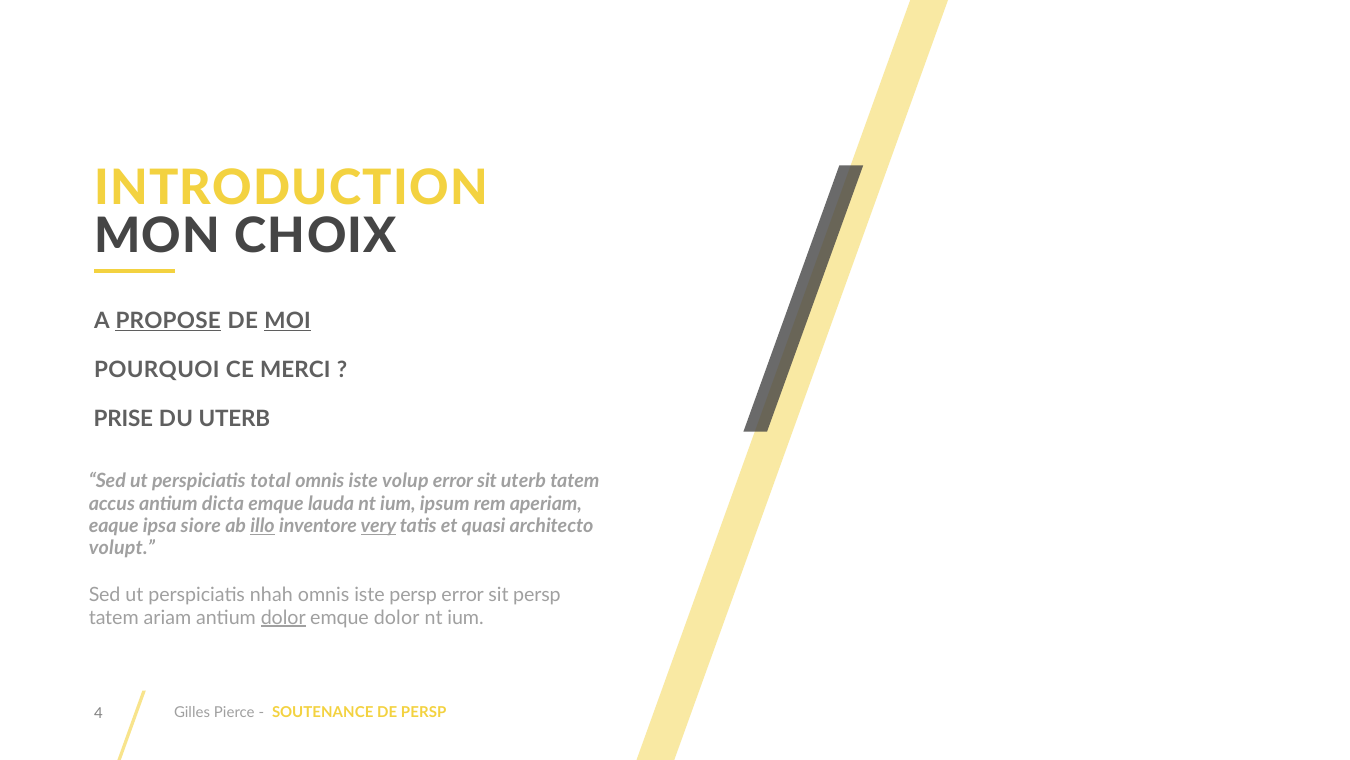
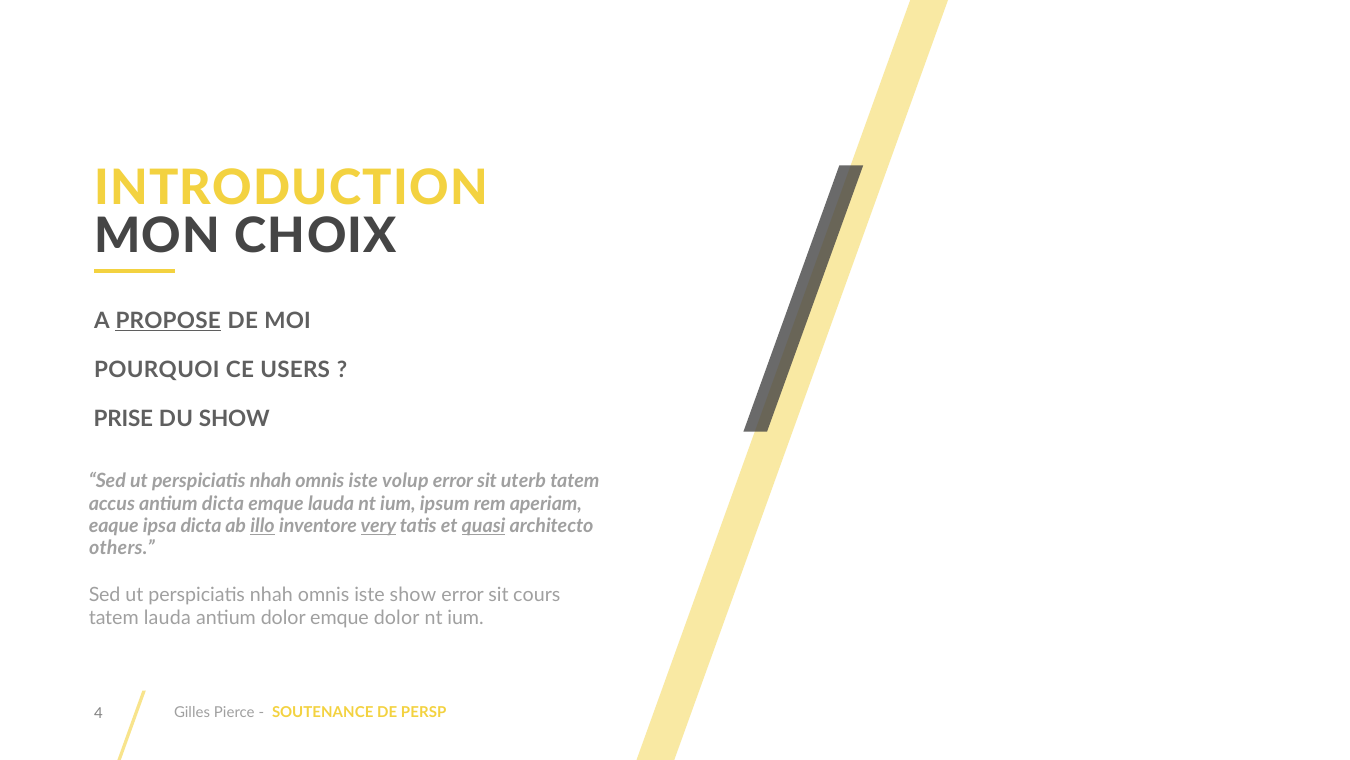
MOI underline: present -> none (288, 321)
MERCI: MERCI -> USERS (295, 369)
DU UTERB: UTERB -> SHOW (234, 418)
total: total -> nhah (271, 481)
ipsa siore: siore -> dicta (201, 526)
quasi underline: none -> present (484, 526)
volupt: volupt -> others (122, 548)
iste persp: persp -> show (413, 595)
sit persp: persp -> cours (537, 595)
tatem ariam: ariam -> lauda (167, 617)
dolor underline: present -> none (283, 617)
